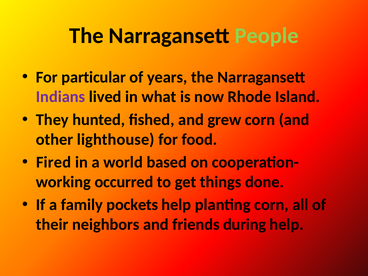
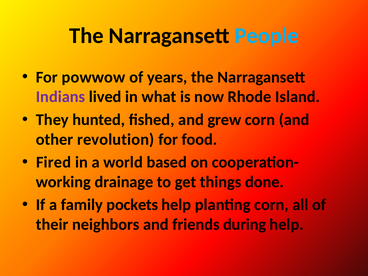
People colour: light green -> light blue (267, 36)
particular: particular -> powwow (94, 77)
lighthouse: lighthouse -> revolution (116, 139)
occurred: occurred -> drainage (124, 182)
